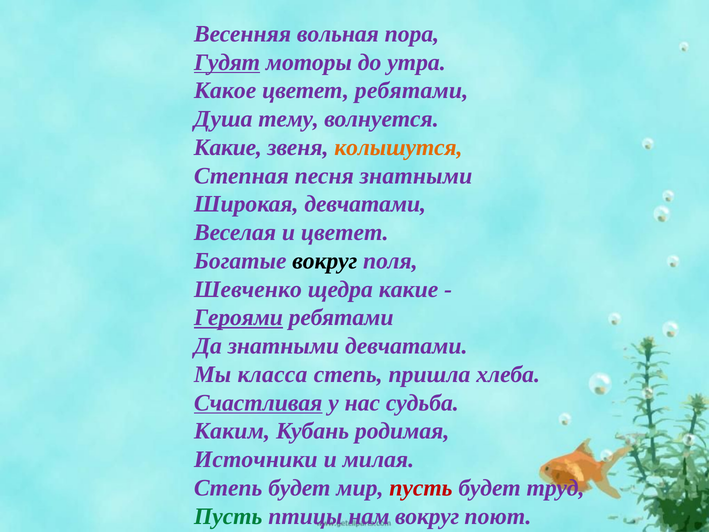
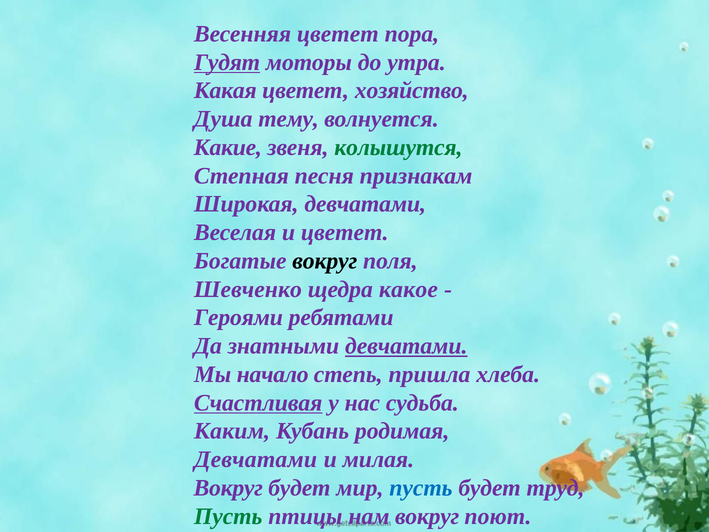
Весенняя вольная: вольная -> цветет (338, 34)
Какое: Какое -> Какая (225, 91)
цветет ребятами: ребятами -> хозяйство (412, 91)
колышутся colour: orange -> green (398, 147)
песня знатными: знатными -> признакам (416, 176)
щедра какие: какие -> какое (408, 289)
Героями underline: present -> none (238, 318)
девчатами underline: none -> present (406, 346)
класса: класса -> начало (273, 374)
Источники: Источники -> Девчатами (256, 459)
Степь: Степь -> Вокруг (228, 488)
пусть colour: red -> blue (421, 488)
